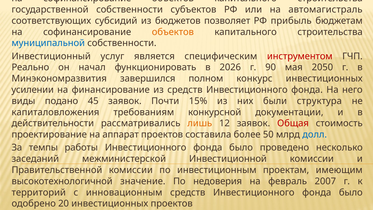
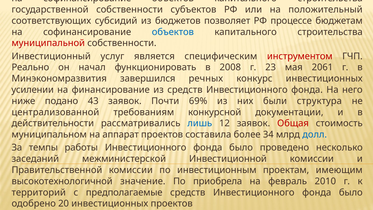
автомагистраль: автомагистраль -> положительный (325, 10)
прибыль: прибыль -> процессе (291, 21)
объектов colour: orange -> blue (173, 32)
муниципальной colour: blue -> red (48, 43)
2026: 2026 -> 2008 (230, 67)
90: 90 -> 23 (271, 67)
2050: 2050 -> 2061 (322, 67)
полном: полном -> речных (206, 79)
виды: виды -> ниже (23, 101)
45: 45 -> 43 (93, 101)
15%: 15% -> 69% (198, 101)
капиталовложения: капиталовложения -> централизованной (55, 112)
лишь colour: orange -> blue (200, 123)
проектирование: проектирование -> муниципальном (49, 134)
50: 50 -> 34 (268, 134)
недоверия: недоверия -> приобрела (218, 181)
2007: 2007 -> 2010 (325, 181)
инновационным: инновационным -> предполагаемые (124, 192)
